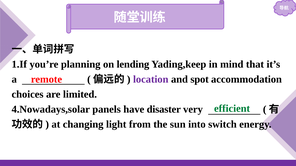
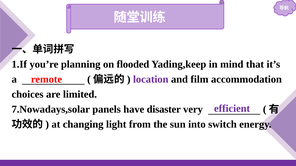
lending: lending -> flooded (133, 65)
spot: spot -> film (200, 80)
efficient colour: green -> purple (232, 109)
4.Nowadays,solar: 4.Nowadays,solar -> 7.Nowadays,solar (51, 110)
